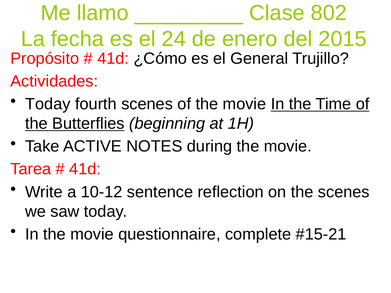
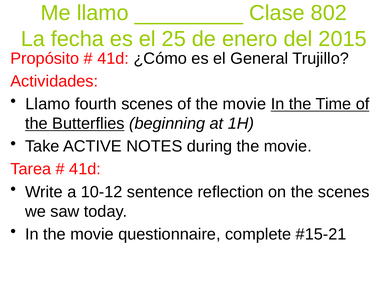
24: 24 -> 25 (174, 39)
Today: Today -> Llamo (48, 104)
